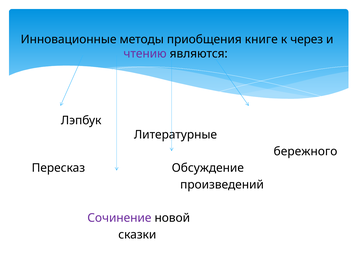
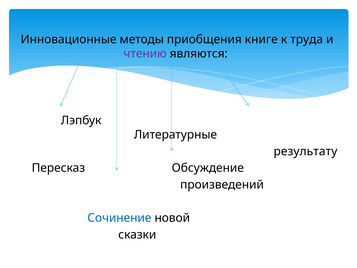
через: через -> труда (307, 39)
бережного: бережного -> результату (305, 151)
Сочинение colour: purple -> blue (119, 218)
